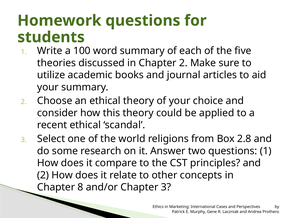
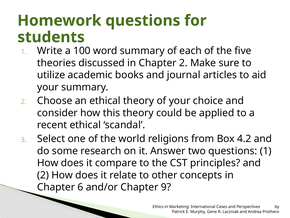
2.8: 2.8 -> 4.2 (244, 138)
8: 8 -> 6 (80, 187)
Chapter 3: 3 -> 9 (166, 187)
